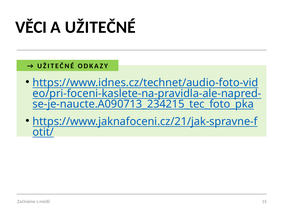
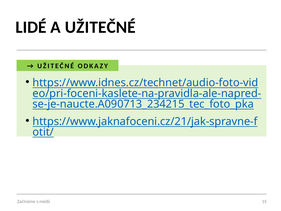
VĚCI: VĚCI -> LIDÉ (31, 27)
